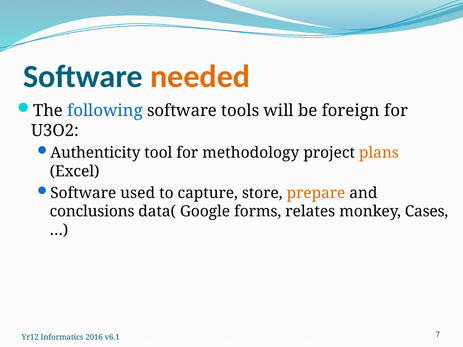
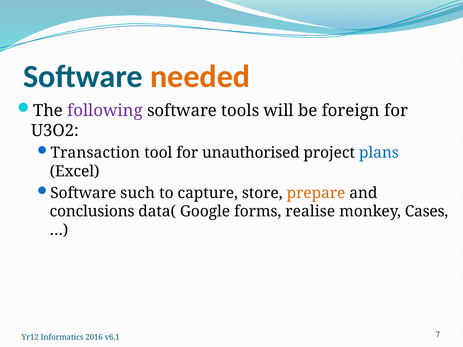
following colour: blue -> purple (105, 111)
Authenticity: Authenticity -> Transaction (95, 153)
methodology: methodology -> unauthorised (251, 153)
plans colour: orange -> blue (379, 153)
used: used -> such (138, 193)
relates: relates -> realise (310, 212)
